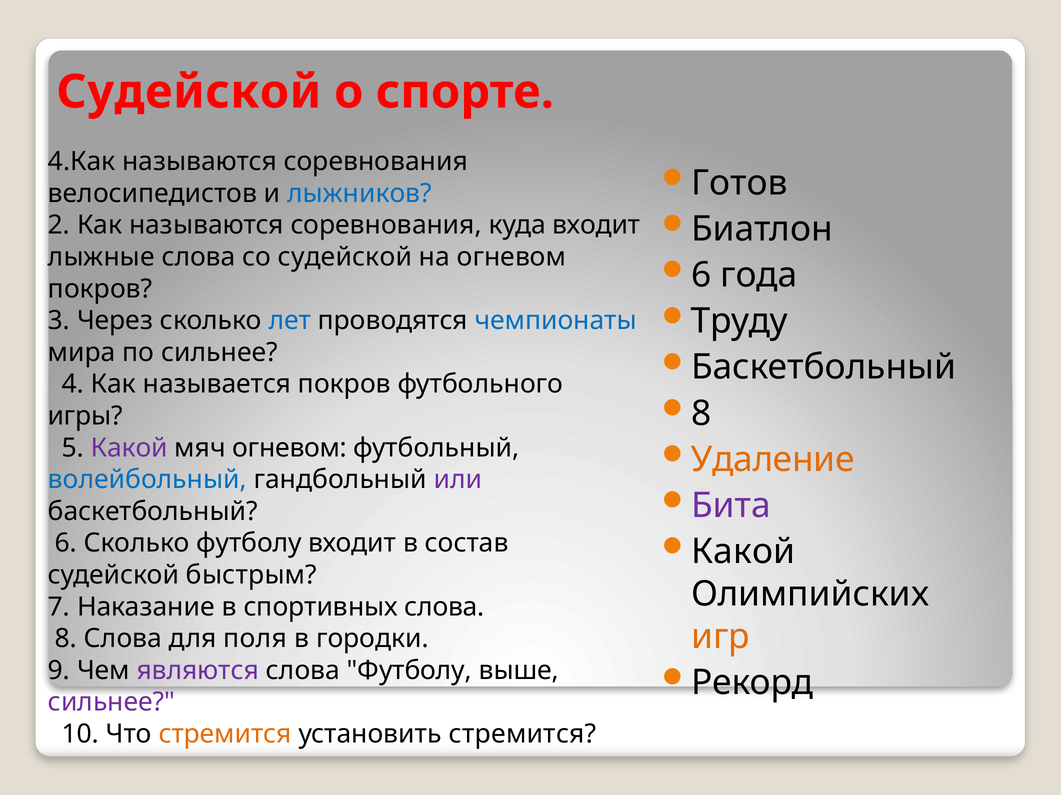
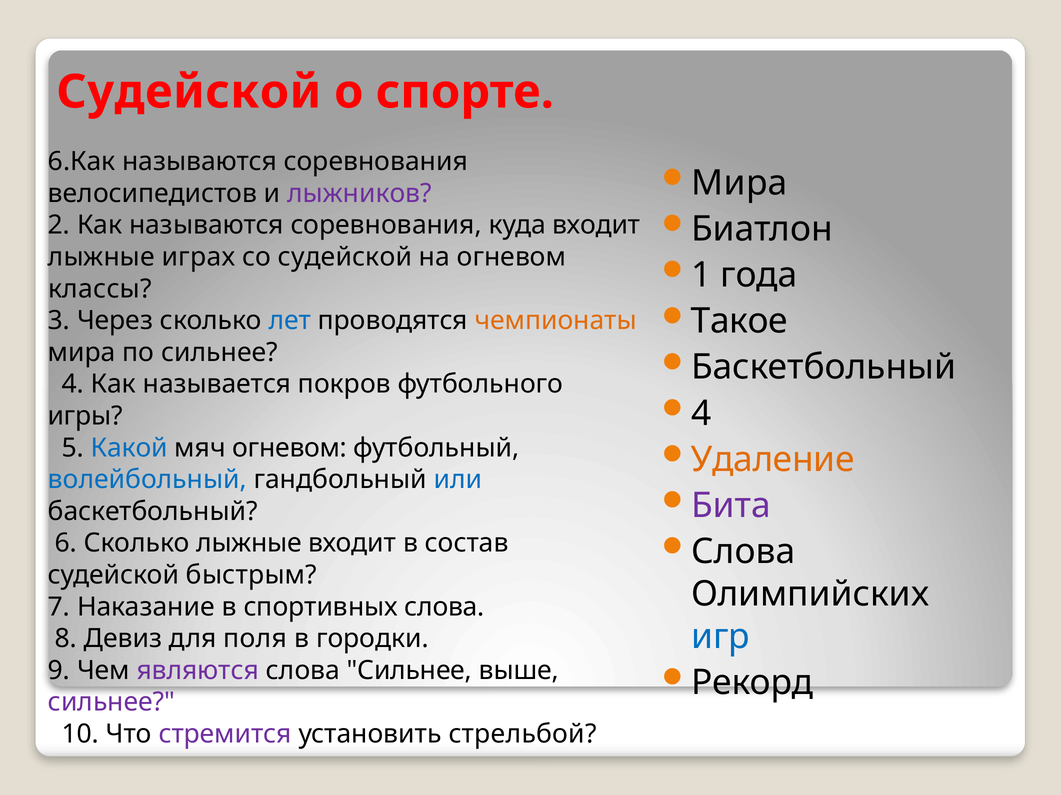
4.Как: 4.Как -> 6.Как (82, 162)
Готов: Готов -> Мира (739, 183)
лыжников colour: blue -> purple (359, 194)
лыжные слова: слова -> играх (198, 257)
6: 6 -> 1 (701, 275)
покров: покров -> классы (100, 289)
Труду: Труду -> Такое (739, 322)
чемпионаты colour: blue -> orange (556, 321)
8: 8 -> 4 (701, 414)
Какой colour: purple -> blue (129, 448)
или colour: purple -> blue (458, 480)
Сколько футболу: футболу -> лыжные (249, 544)
Какой: Какой -> Слова (743, 552)
игр colour: orange -> blue (721, 637)
8 Слова: Слова -> Девиз (123, 639)
слова Футболу: Футболу -> Сильнее (409, 671)
стремится colour: orange -> purple (225, 735)
установить стремится: стремится -> стрельбой (523, 735)
